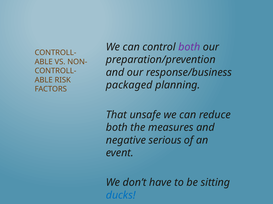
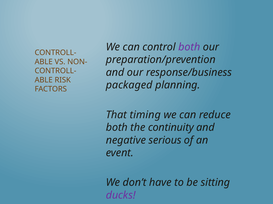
unsafe: unsafe -> timing (145, 115)
measures: measures -> continuity (171, 128)
ducks colour: blue -> purple (121, 196)
